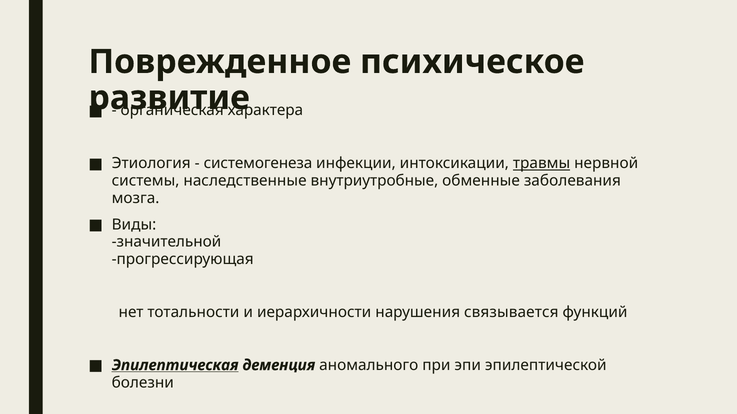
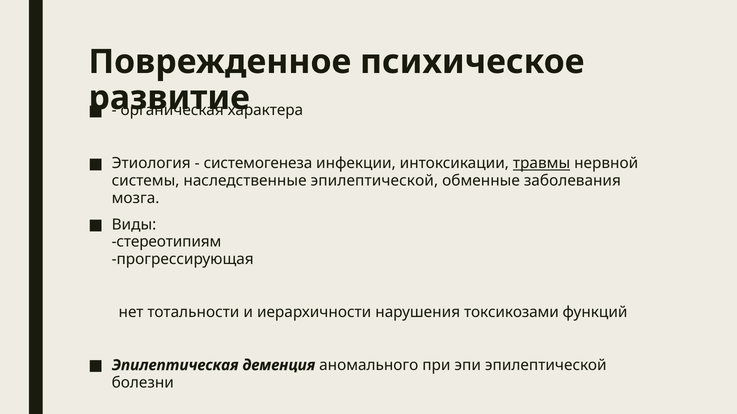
наследственные внутриутробные: внутриутробные -> эпилептической (374, 181)
значительной: значительной -> стереотипиям (167, 242)
связывается: связывается -> токсикозами (511, 313)
Эпилептическая underline: present -> none (175, 366)
